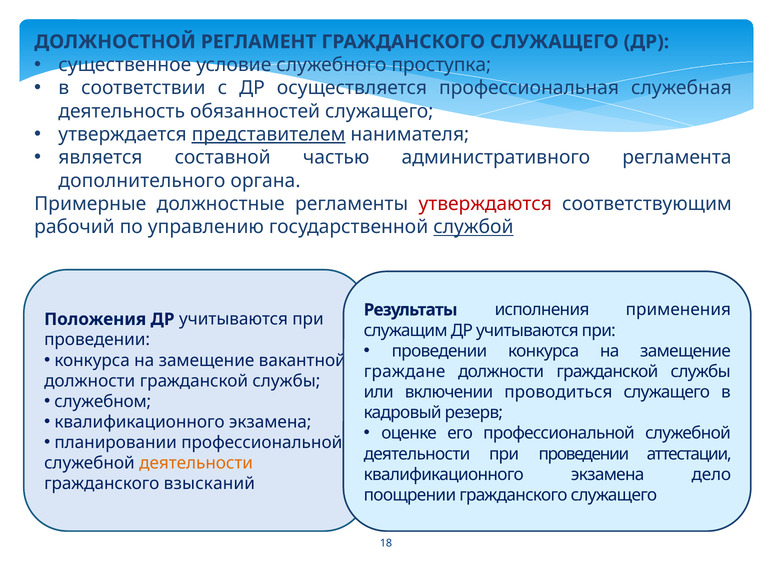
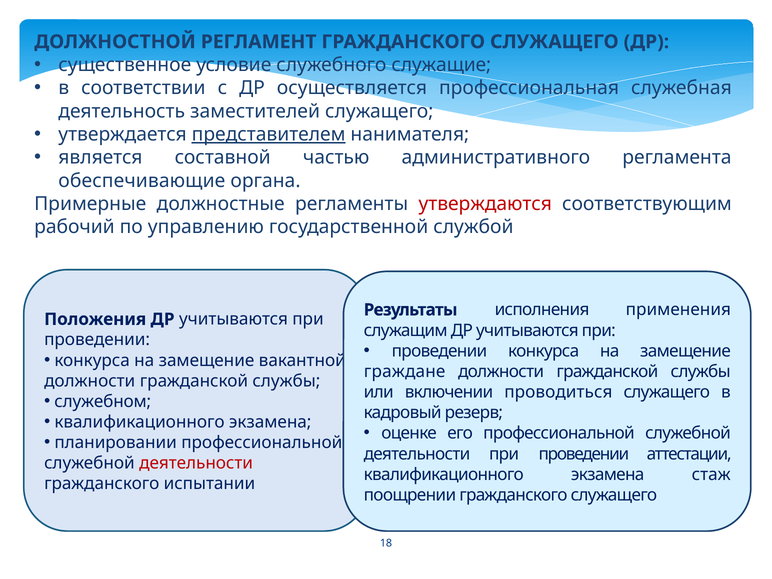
проступка: проступка -> служащие (441, 65)
обязанностей: обязанностей -> заместителей (255, 111)
дополнительного: дополнительного -> обеспечивающие (142, 181)
службой underline: present -> none (473, 227)
деятельности colour: orange -> red (196, 463)
дело: дело -> стаж (711, 474)
взысканий: взысканий -> испытании (209, 484)
